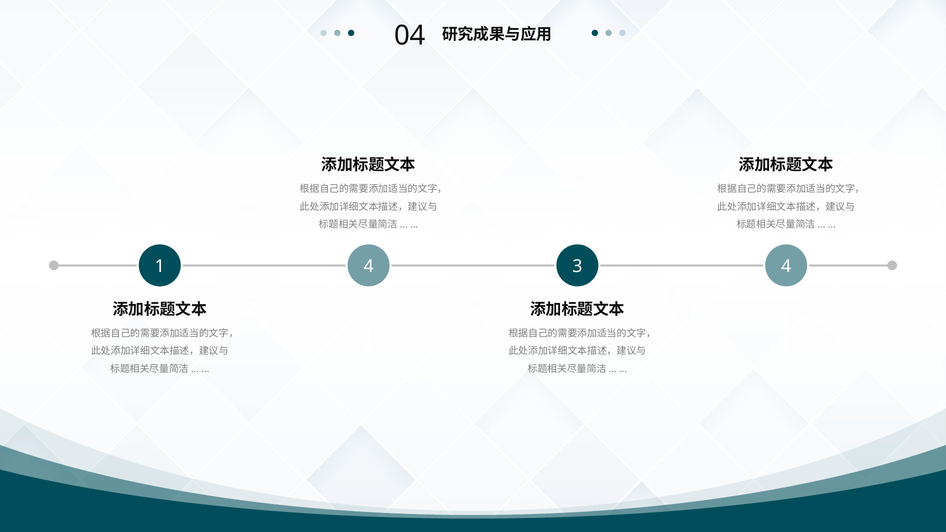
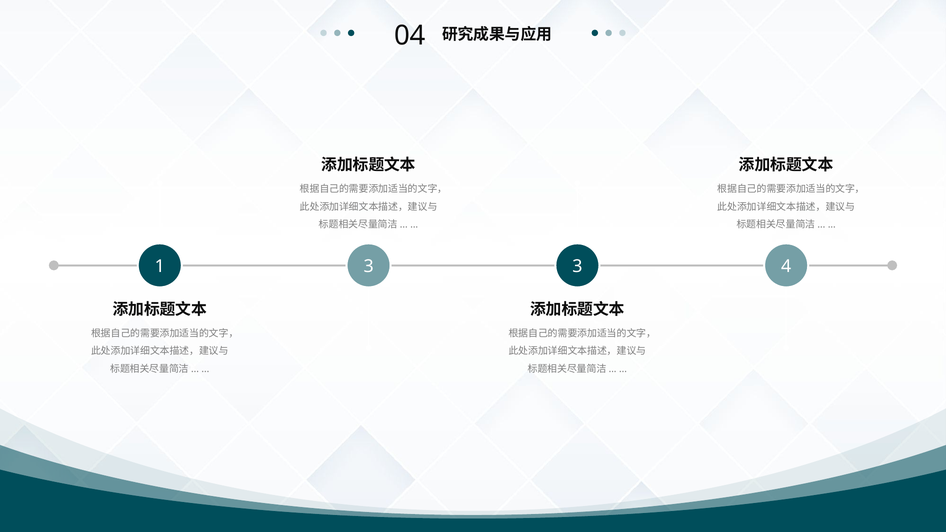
1 4: 4 -> 3 (369, 267)
